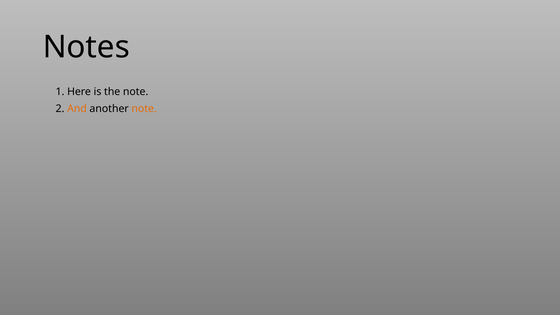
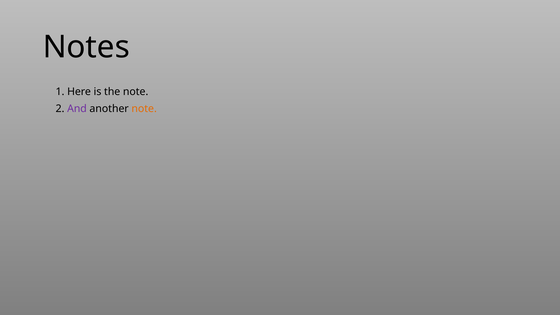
And colour: orange -> purple (77, 109)
